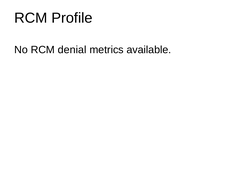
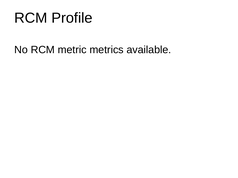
denial: denial -> metric (72, 50)
